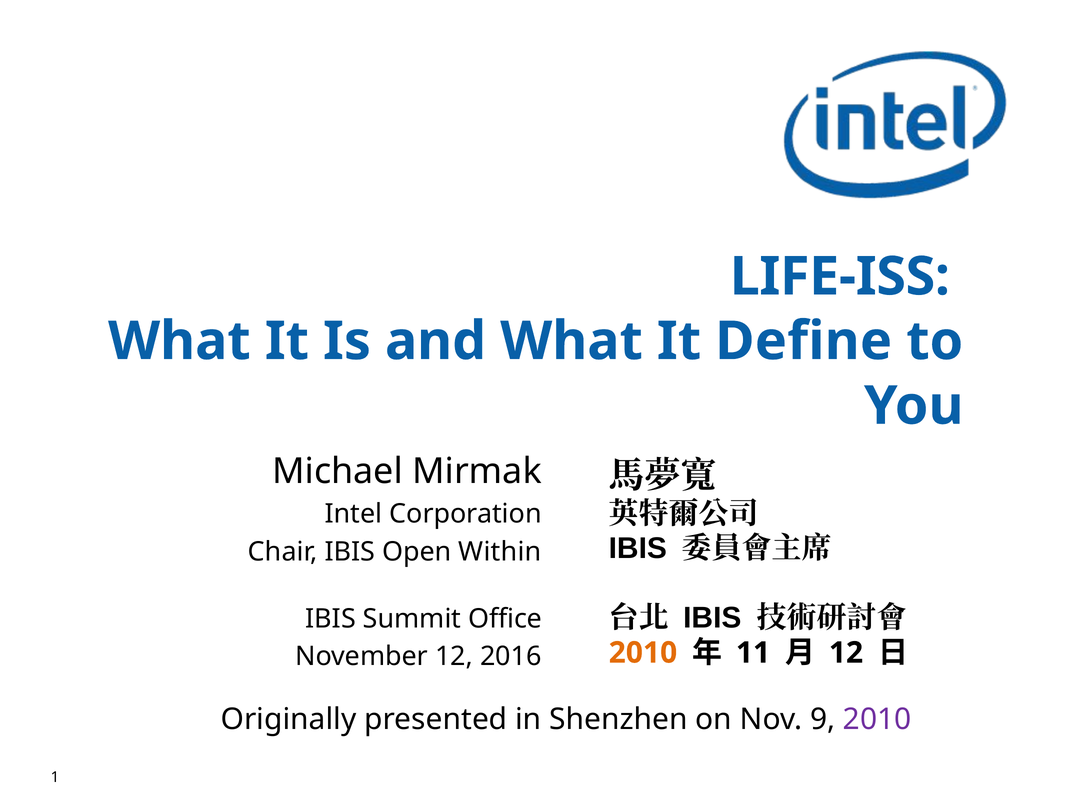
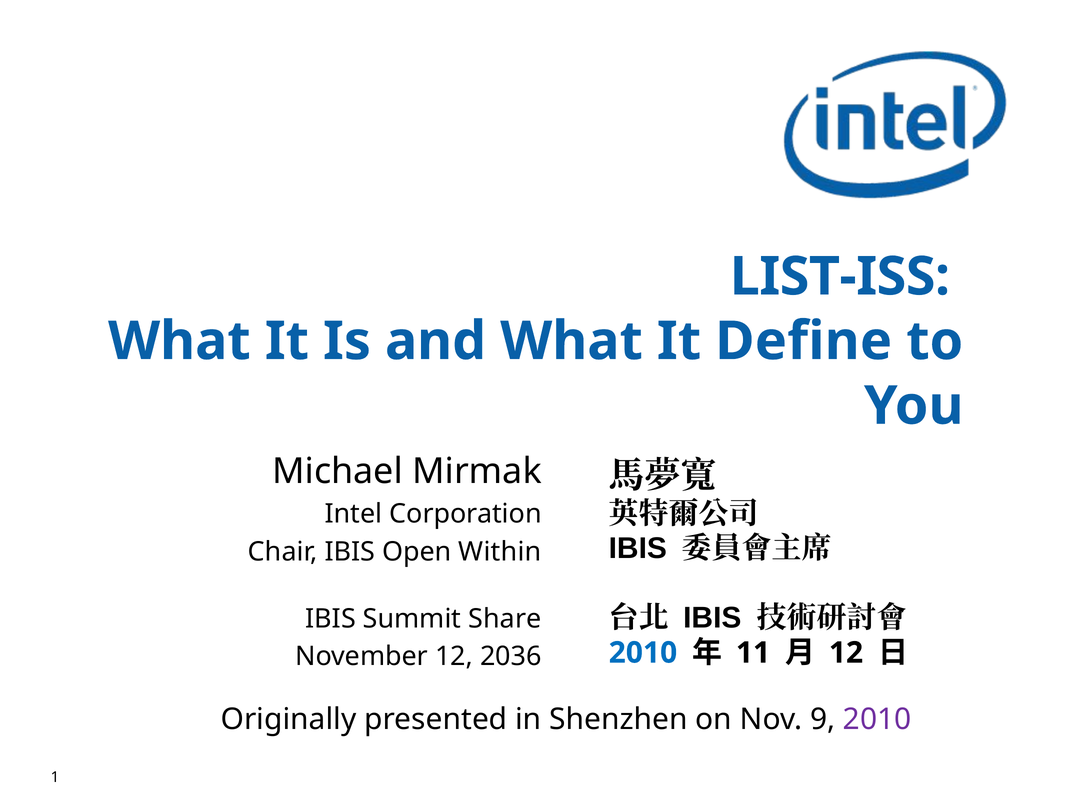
LIFE-ISS: LIFE-ISS -> LIST-ISS (840, 277)
Office: Office -> Share (505, 619)
2010 colour: orange -> blue (643, 653)
2016: 2016 -> 2036 (511, 656)
